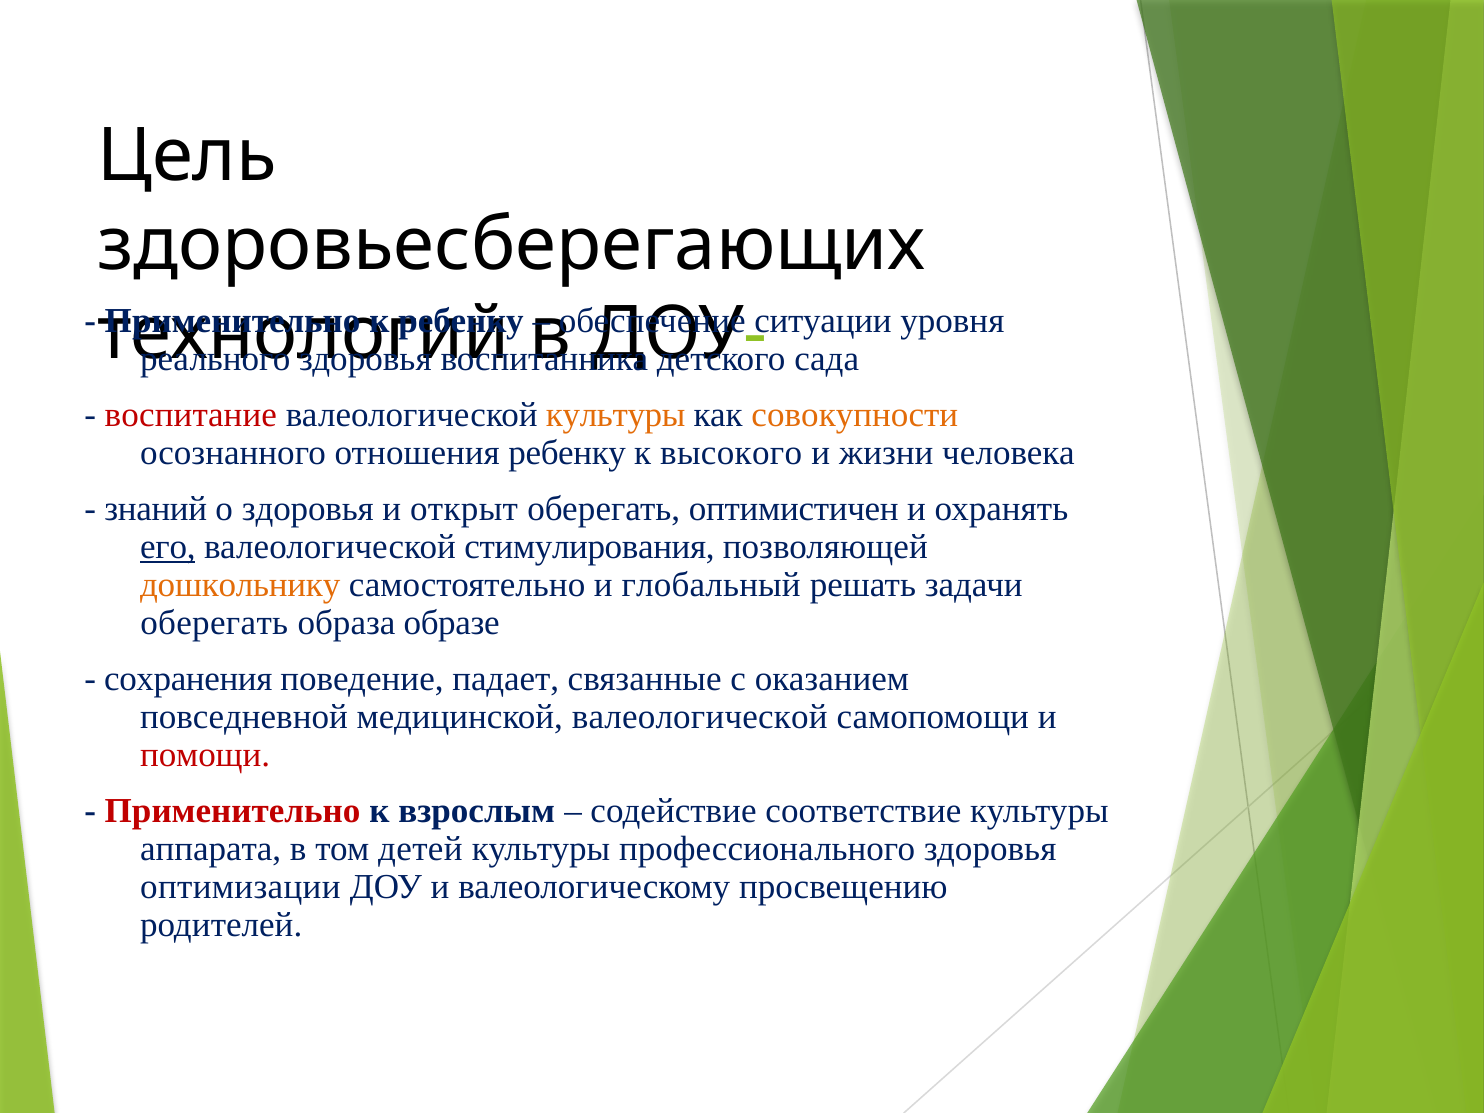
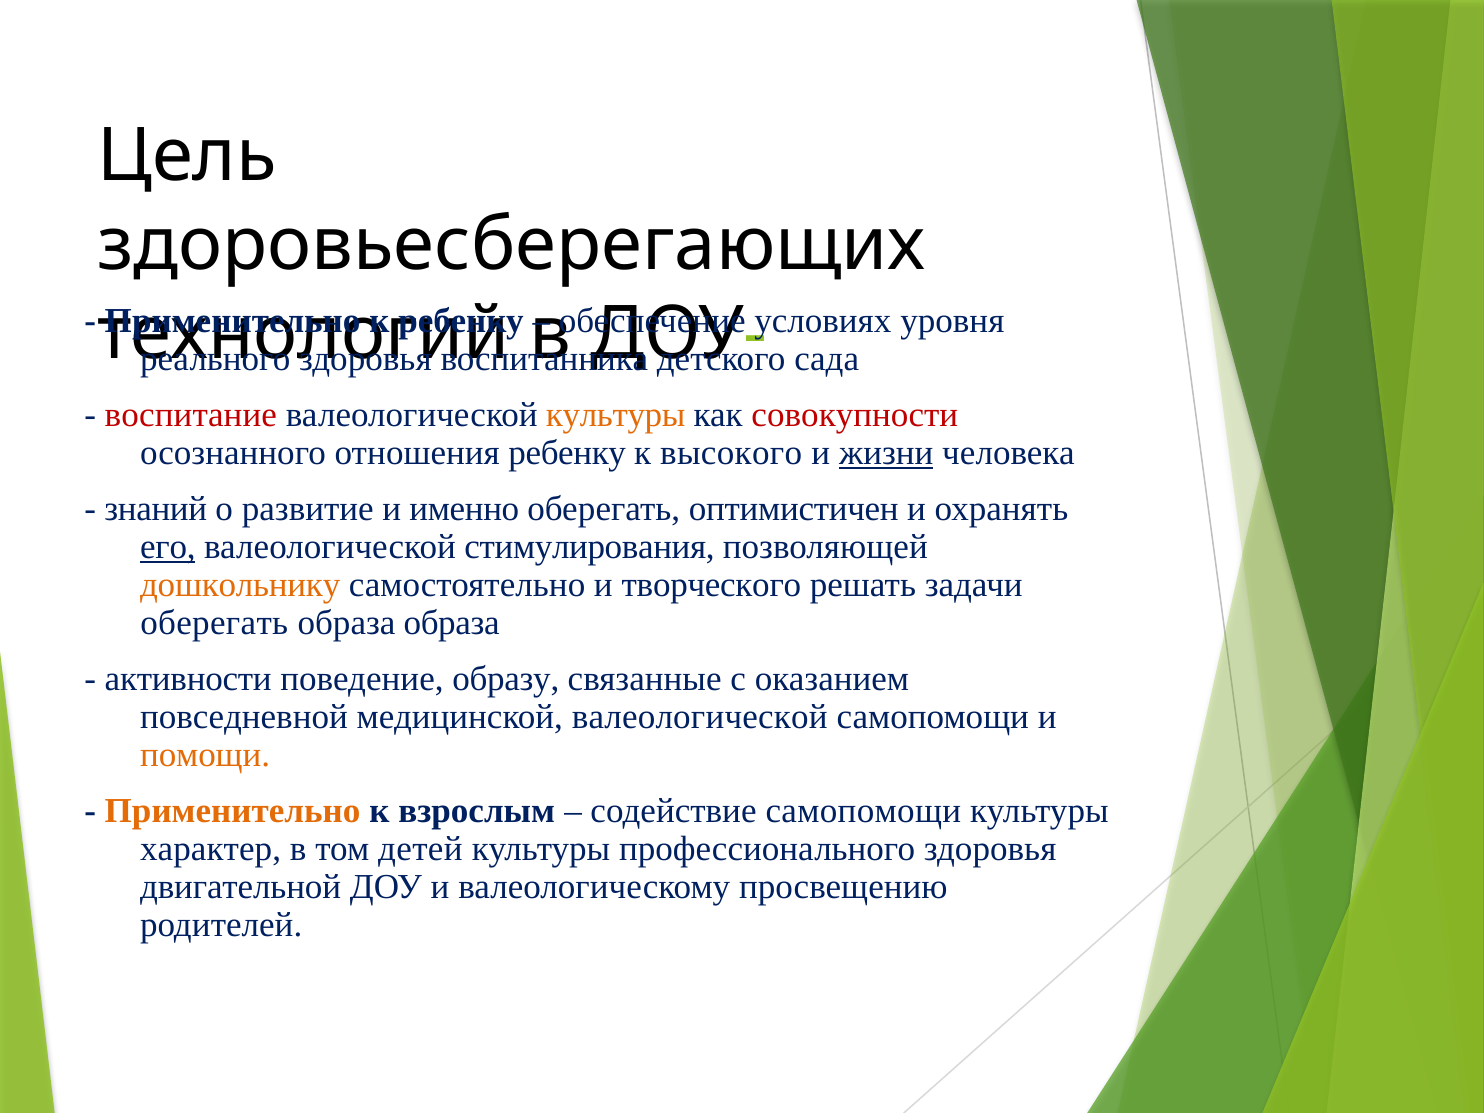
ситуации: ситуации -> условиях (823, 321)
совокупности colour: orange -> red (855, 415)
жизни underline: none -> present (886, 453)
о здоровья: здоровья -> развитие (308, 509)
открыт: открыт -> именно (464, 509)
глобальный: глобальный -> творческого (711, 585)
образа образе: образе -> образа (452, 623)
сохранения: сохранения -> активности (188, 679)
падает: падает -> образу (506, 679)
помощи colour: red -> orange (205, 755)
Применительно colour: red -> orange (233, 811)
содействие соответствие: соответствие -> самопомощи (863, 811)
аппарата: аппарата -> характер (211, 849)
оптимизации: оптимизации -> двигательной (241, 887)
